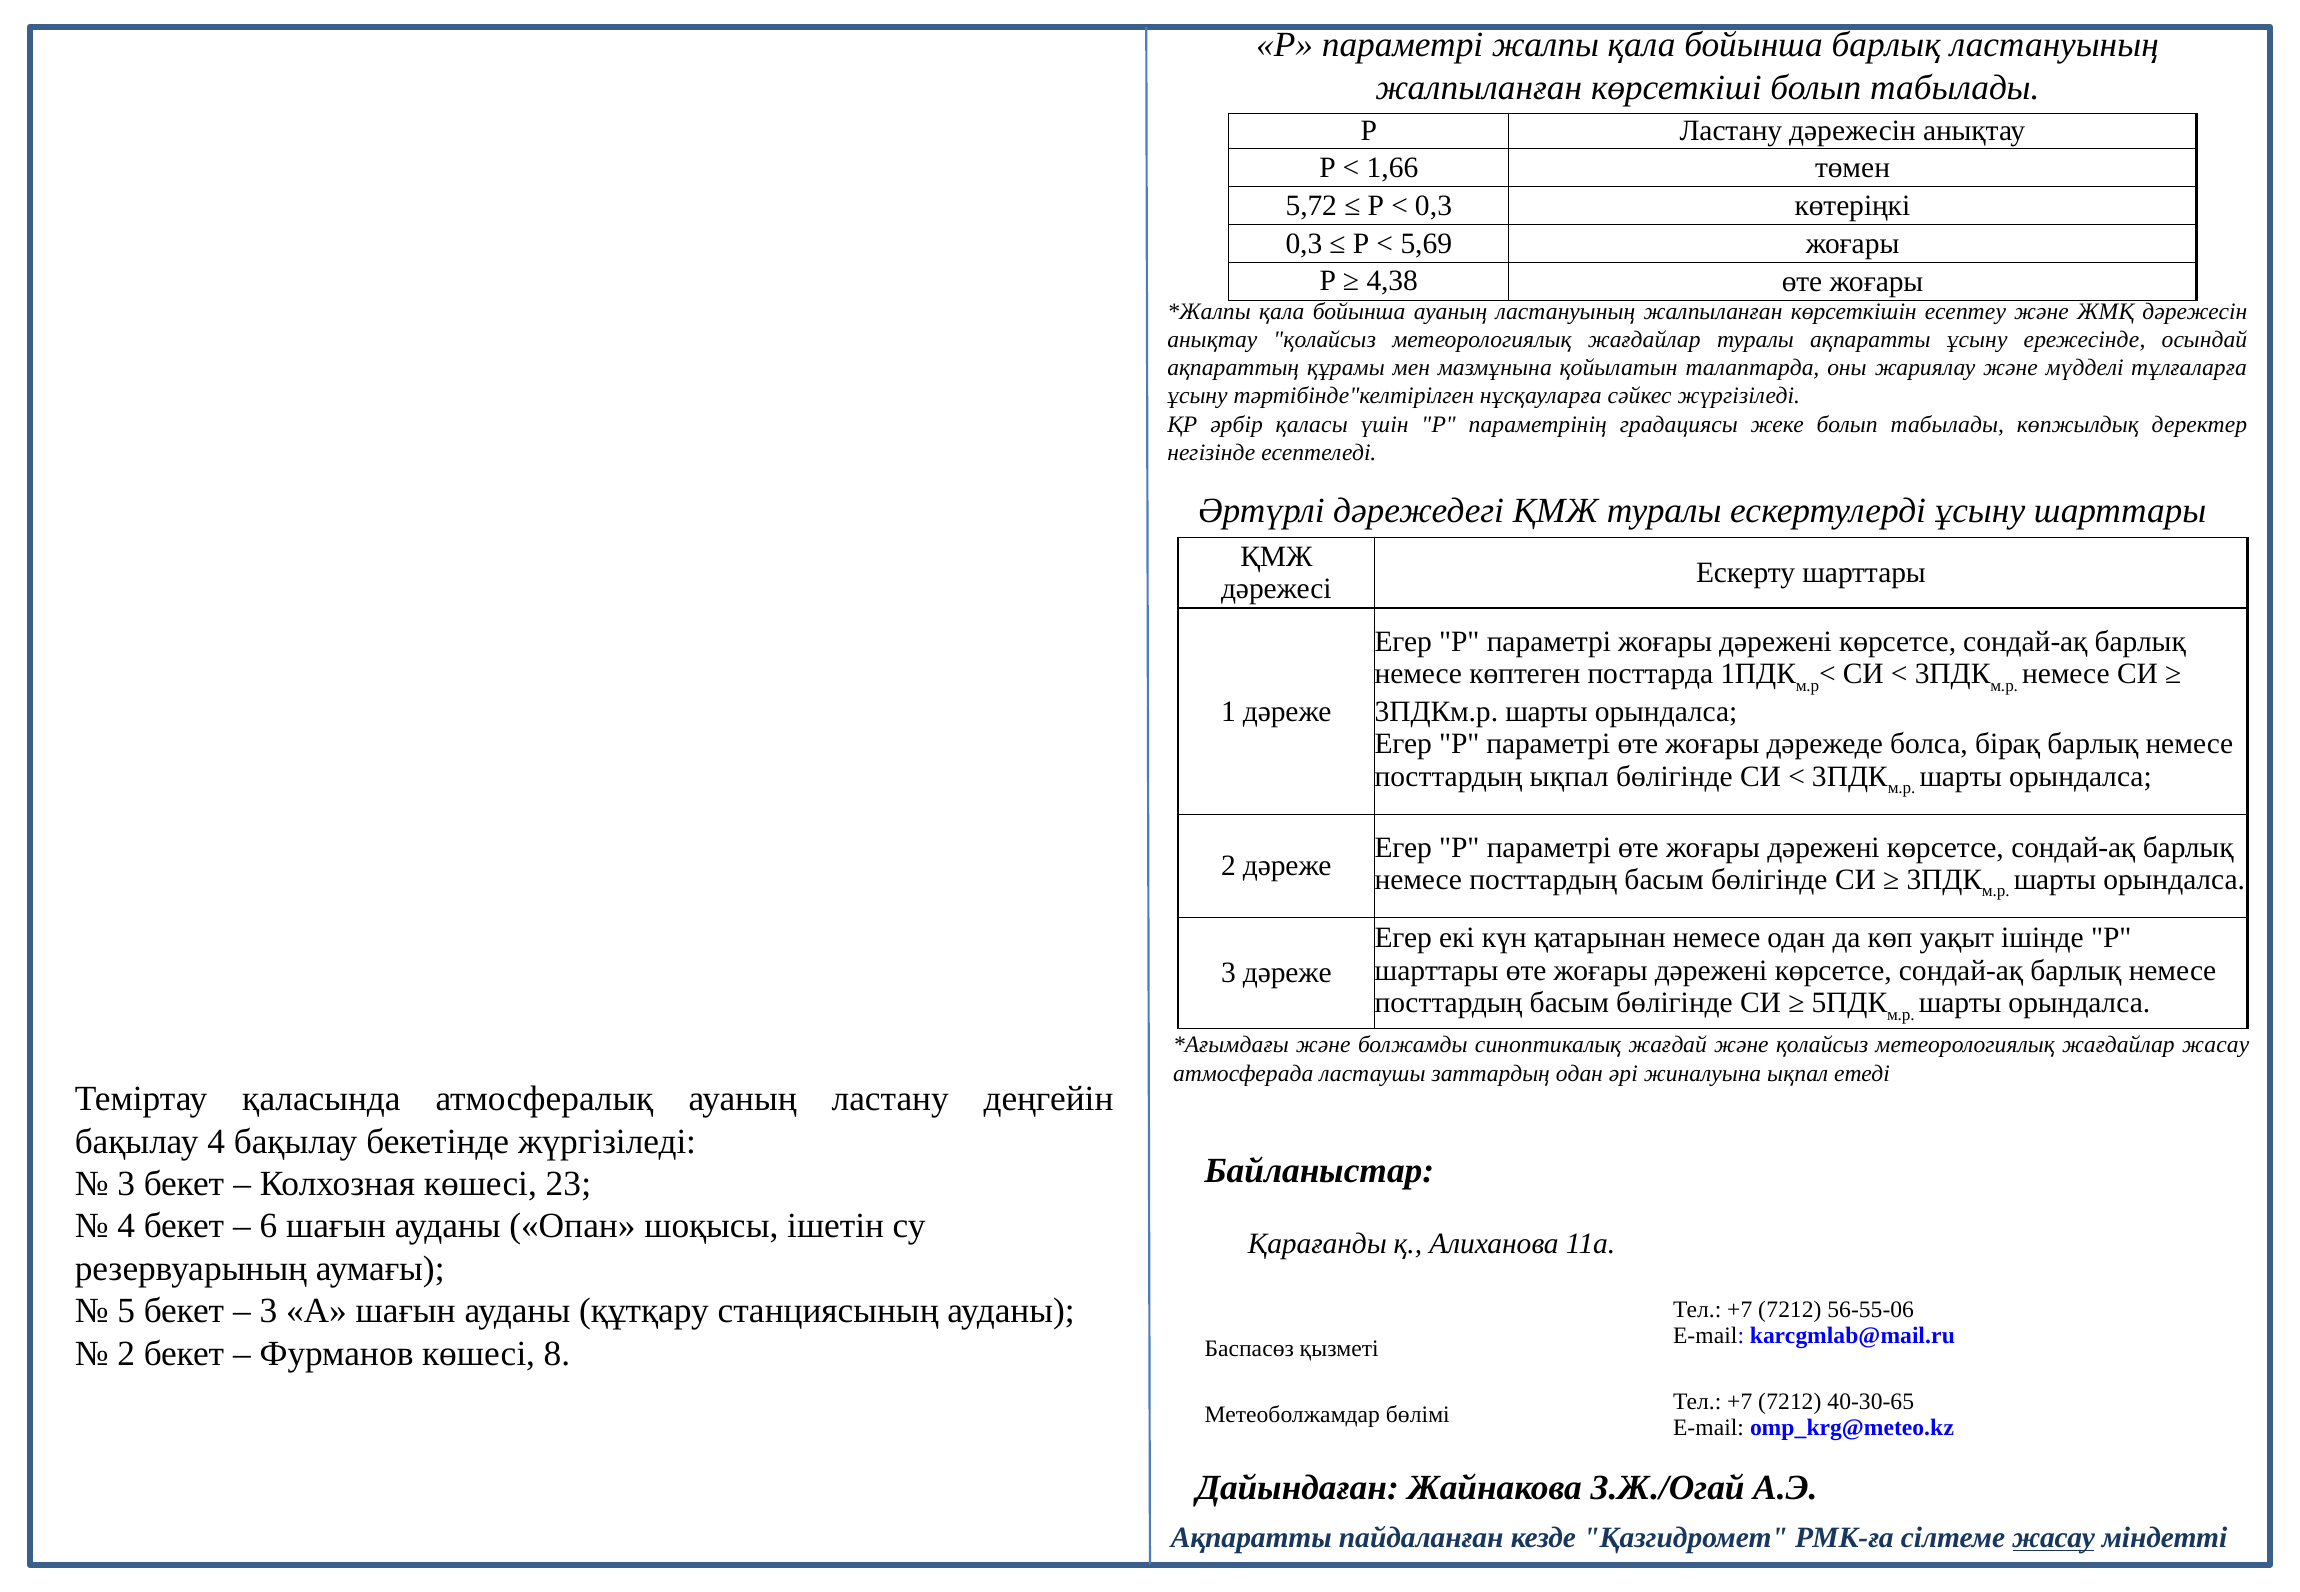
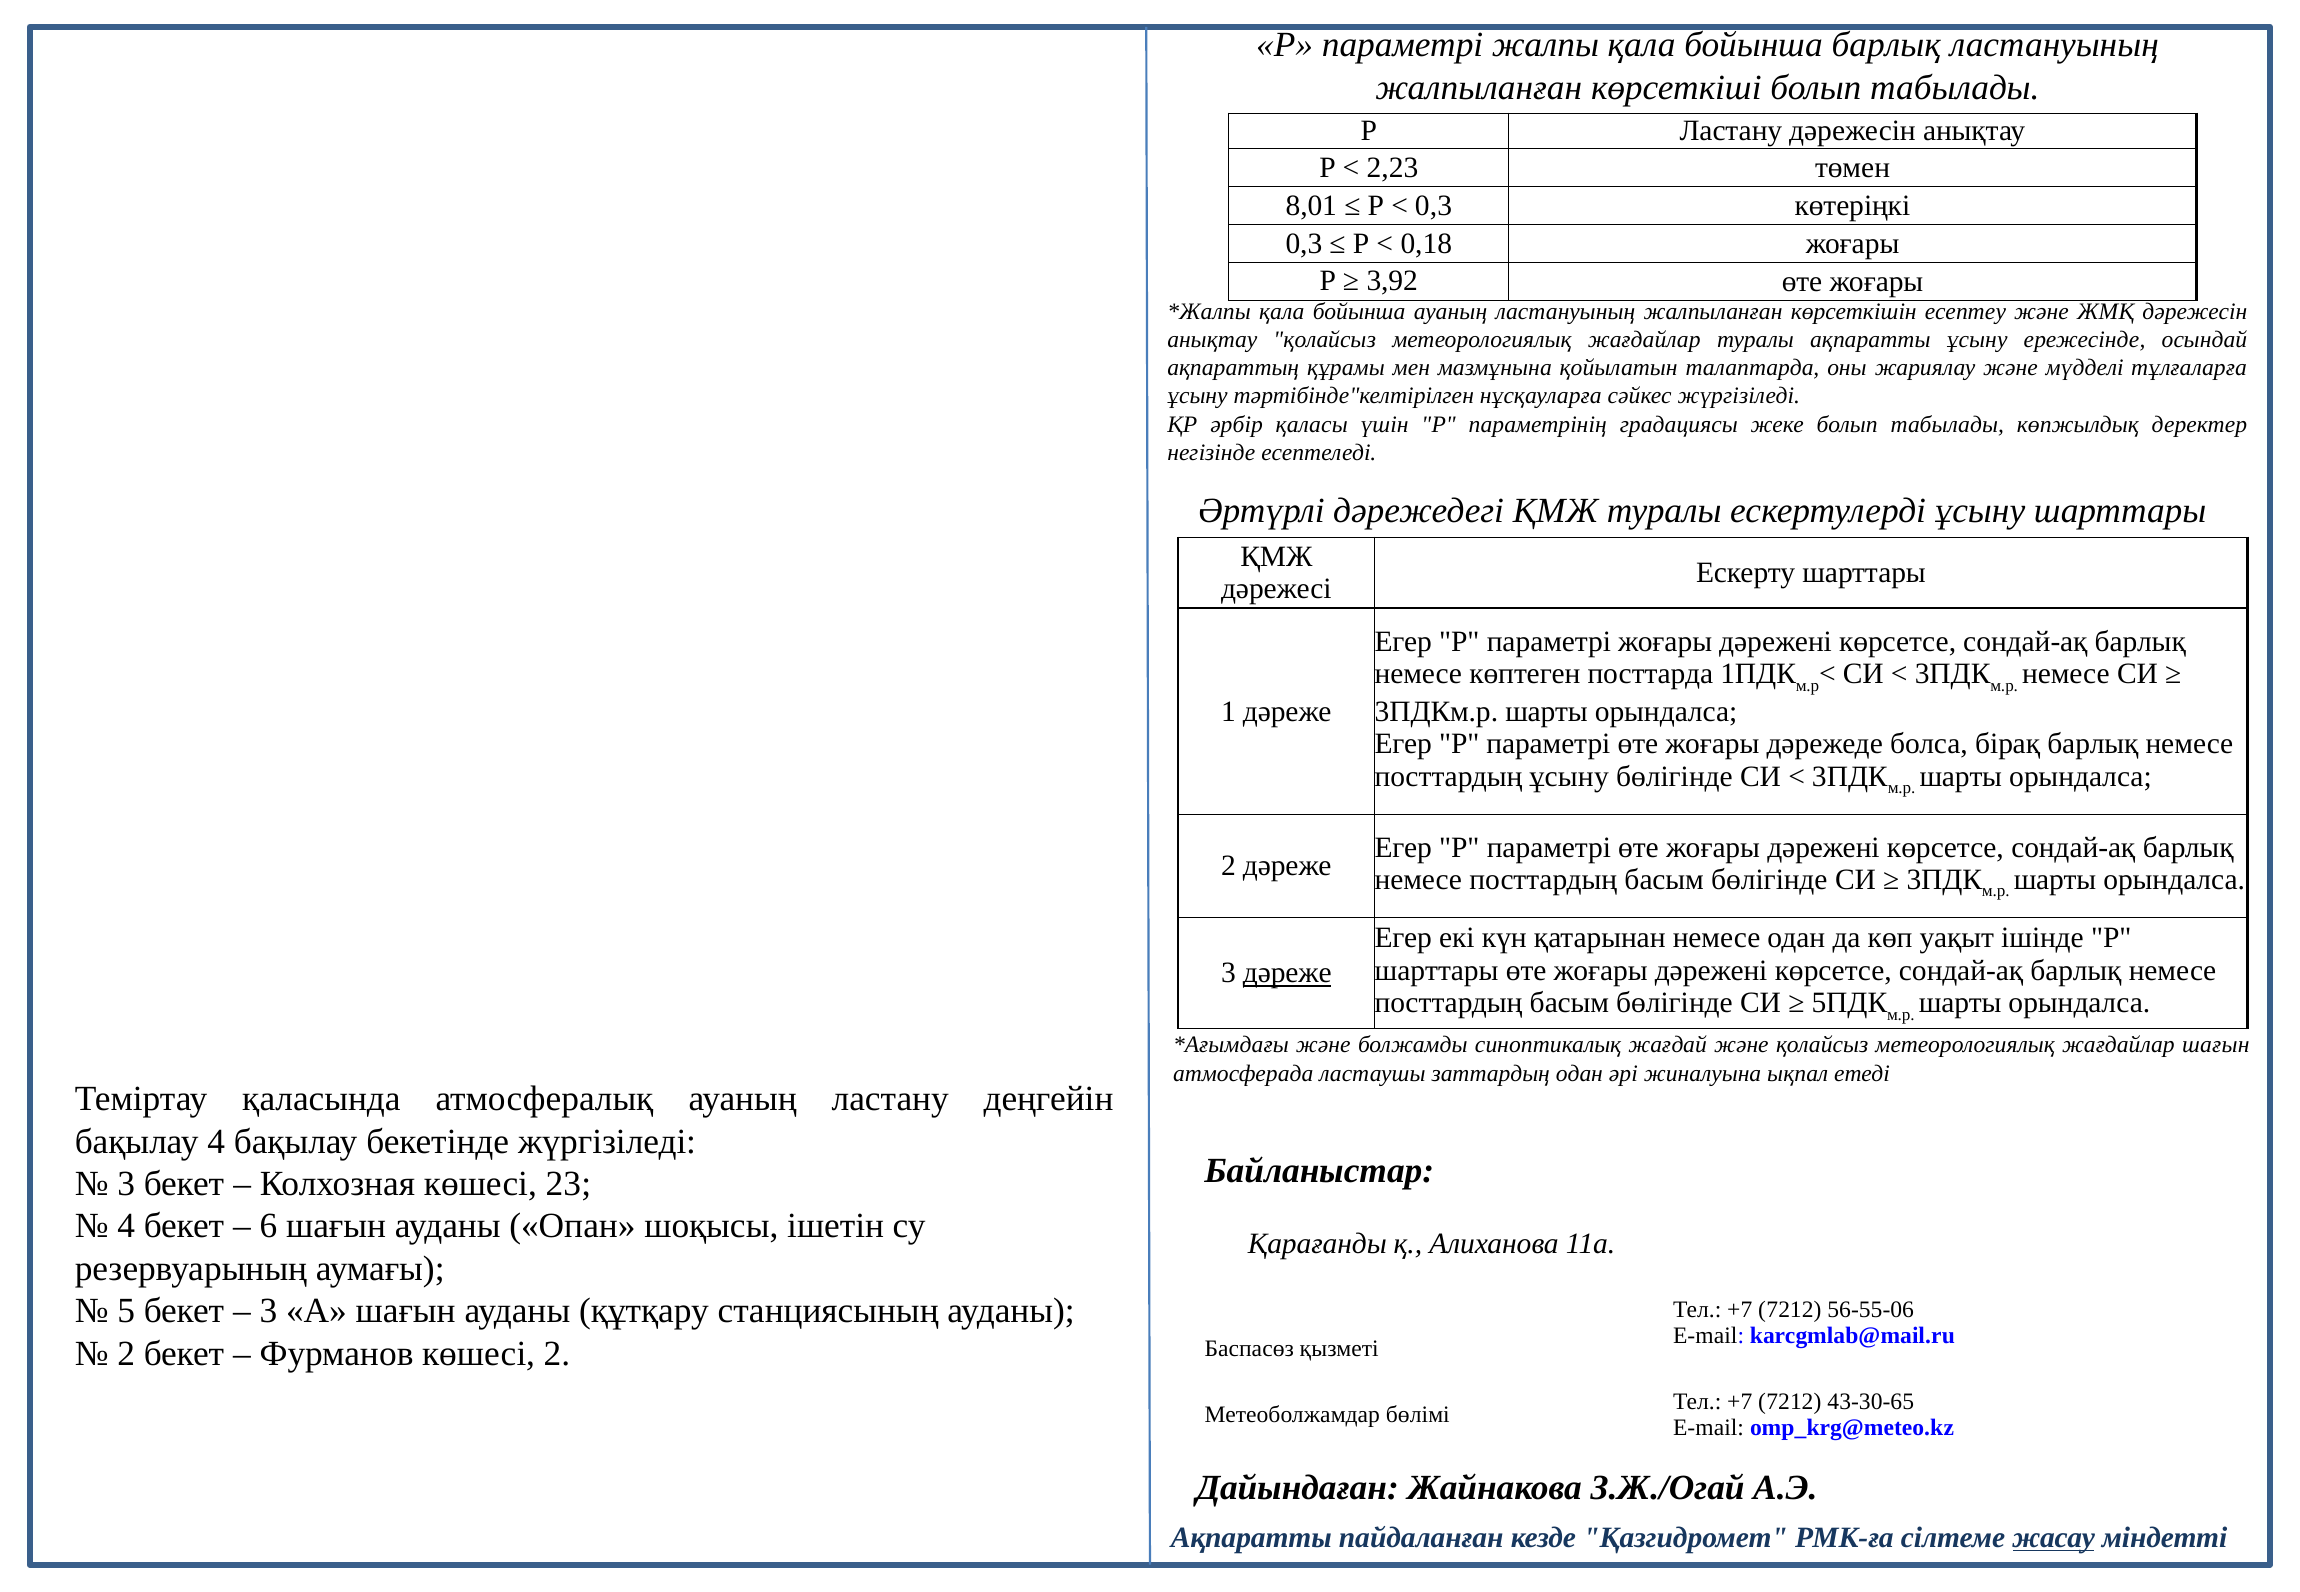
1,66: 1,66 -> 2,23 (1393, 167)
5,72: 5,72 -> 8,01 (1311, 205)
5,69: 5,69 -> 0,18 (1426, 243)
4,38: 4,38 -> 3,92 (1392, 281)
посттардың ықпал: ықпал -> ұсыну (1569, 776)
дәреже underline: none -> present (1287, 973)
жағдайлар жасау: жасау -> шағын (2216, 1045)
көшесі 8: 8 -> 2 (557, 1354)
40-30-65: 40-30-65 -> 43-30-65 (1871, 1402)
